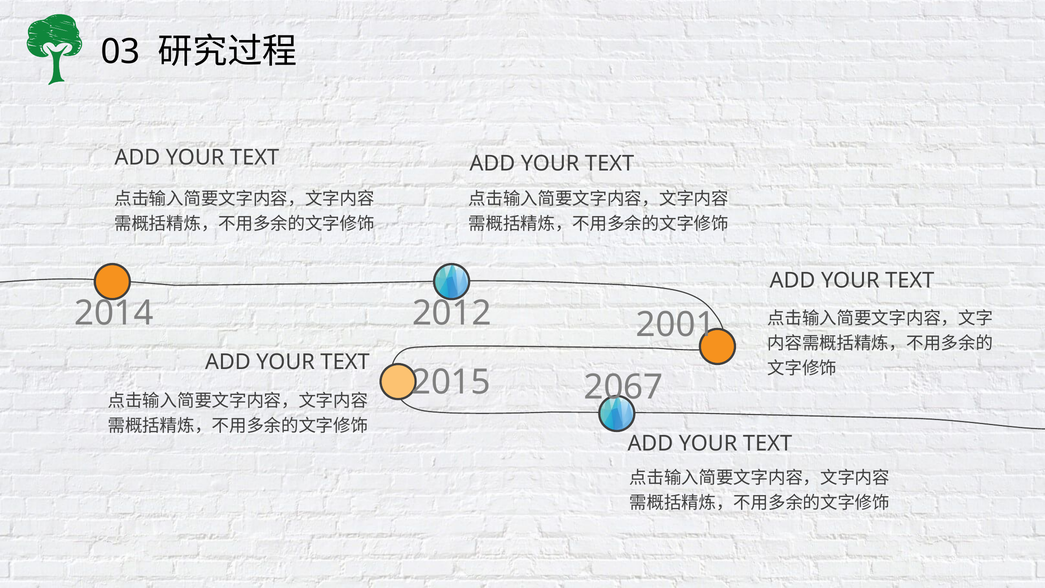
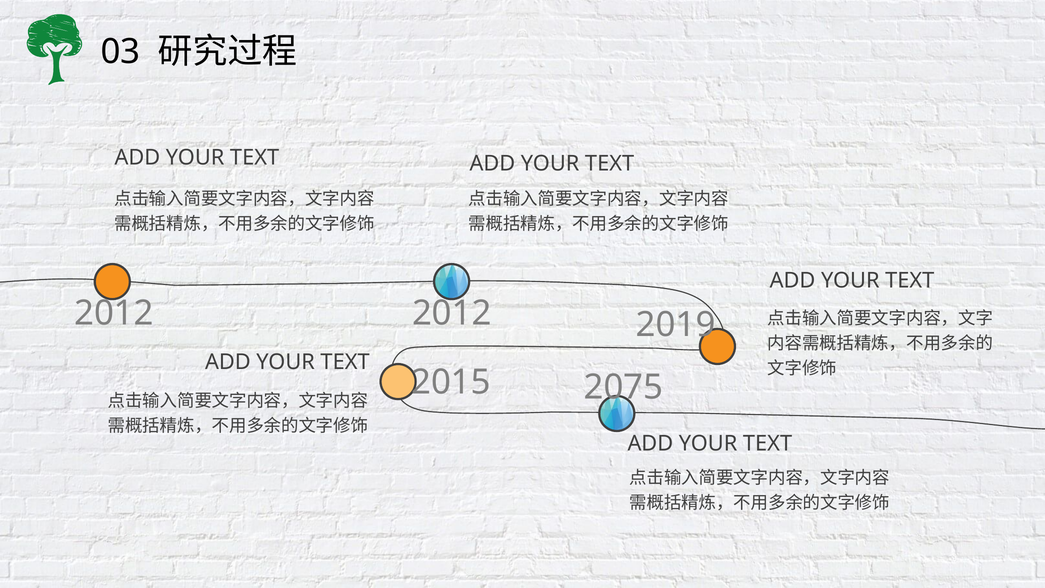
2014: 2014 -> 2012 (114, 313)
2001: 2001 -> 2019 (676, 325)
2067: 2067 -> 2075 (623, 387)
